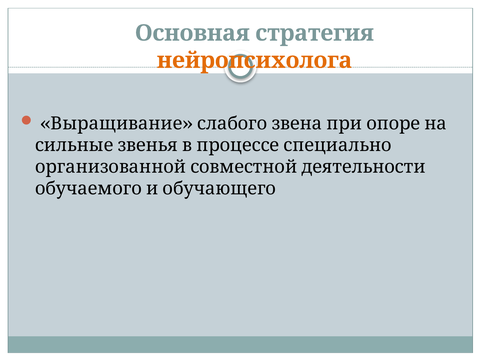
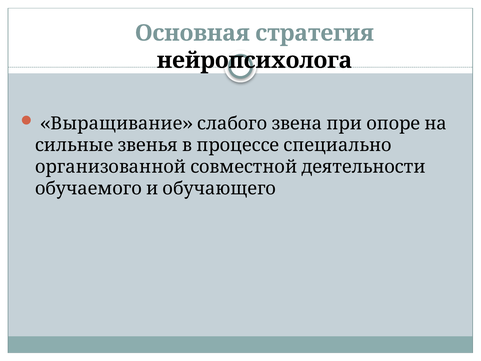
нейропсихолога colour: orange -> black (254, 60)
